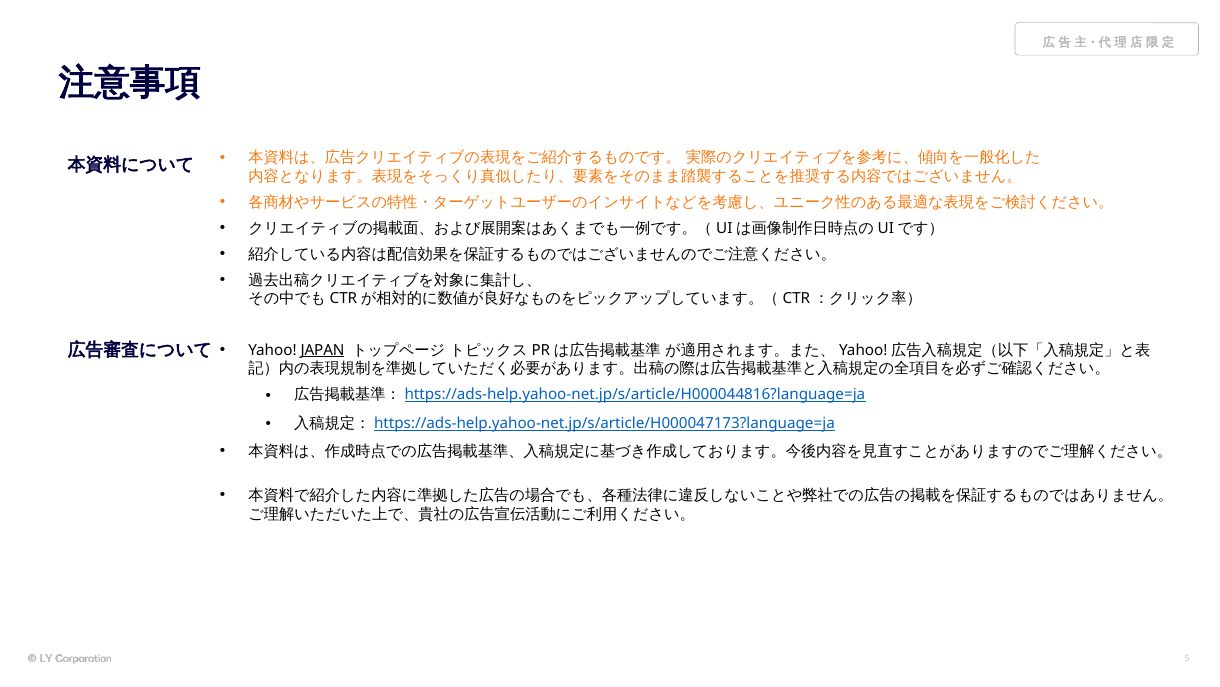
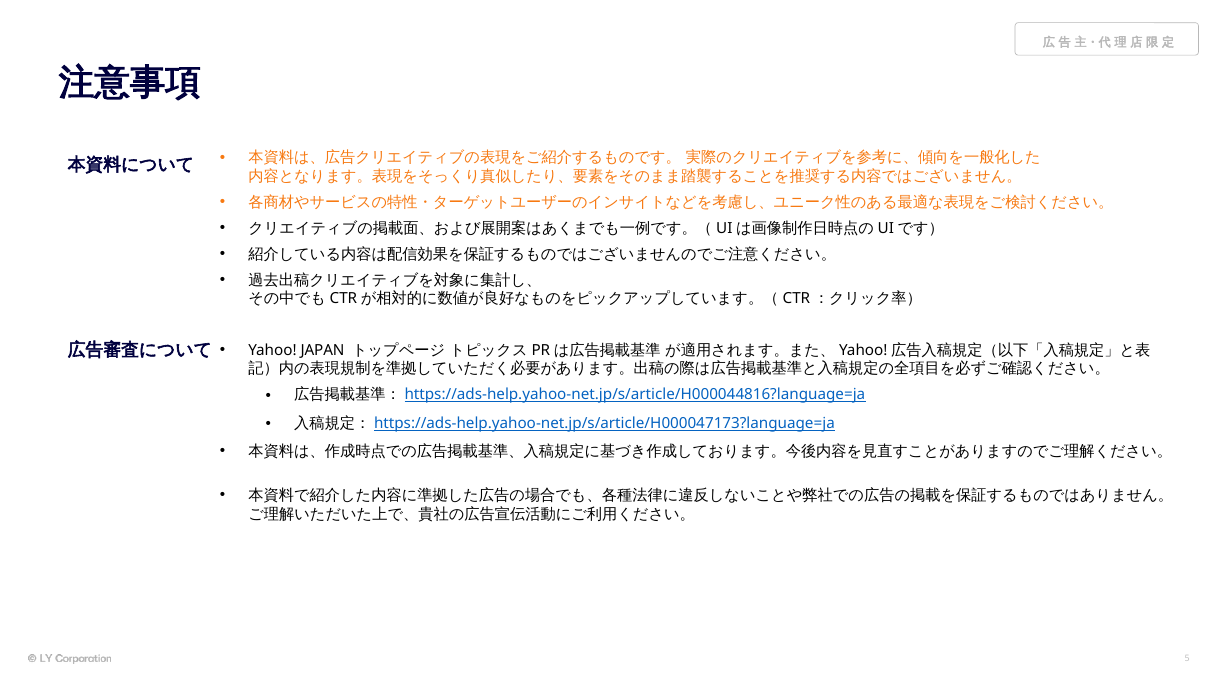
JAPAN underline: present -> none (323, 350)
